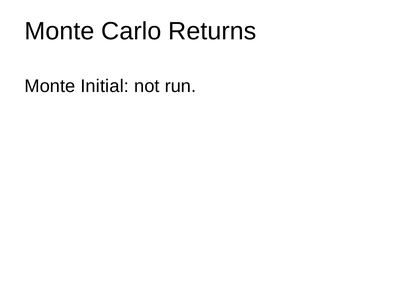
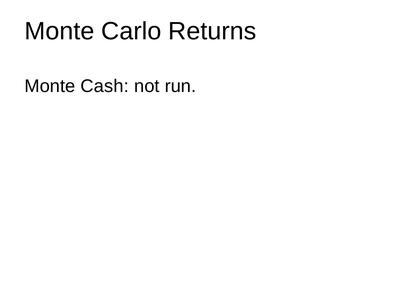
Initial: Initial -> Cash (105, 86)
